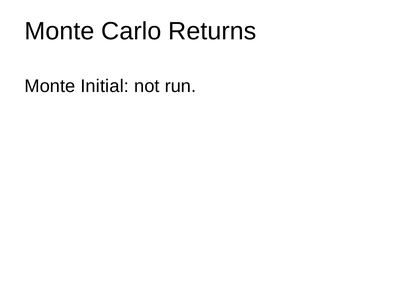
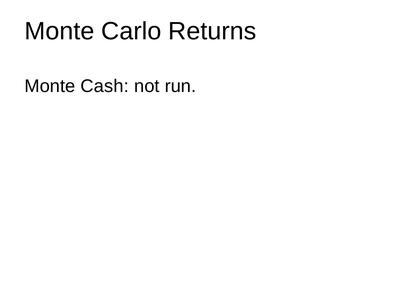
Initial: Initial -> Cash (105, 86)
